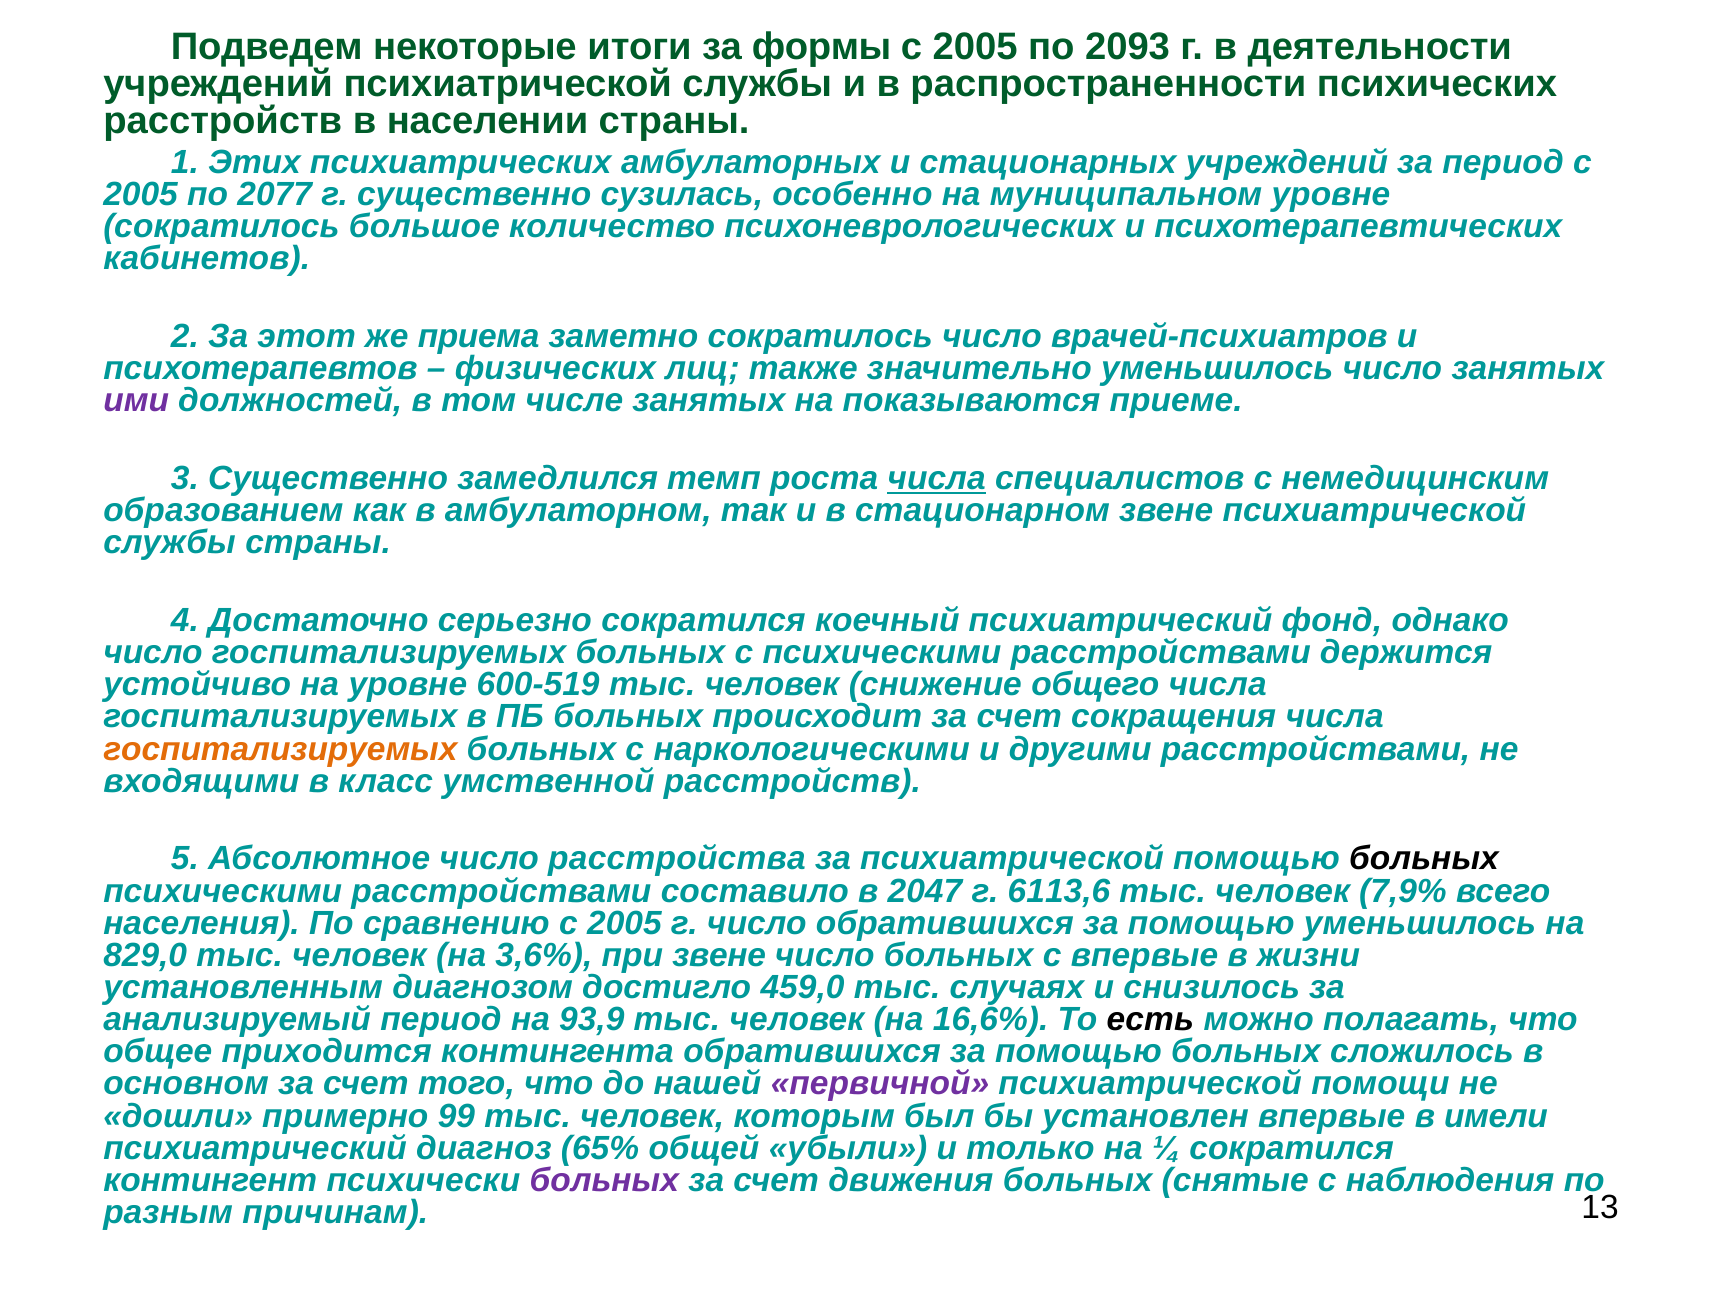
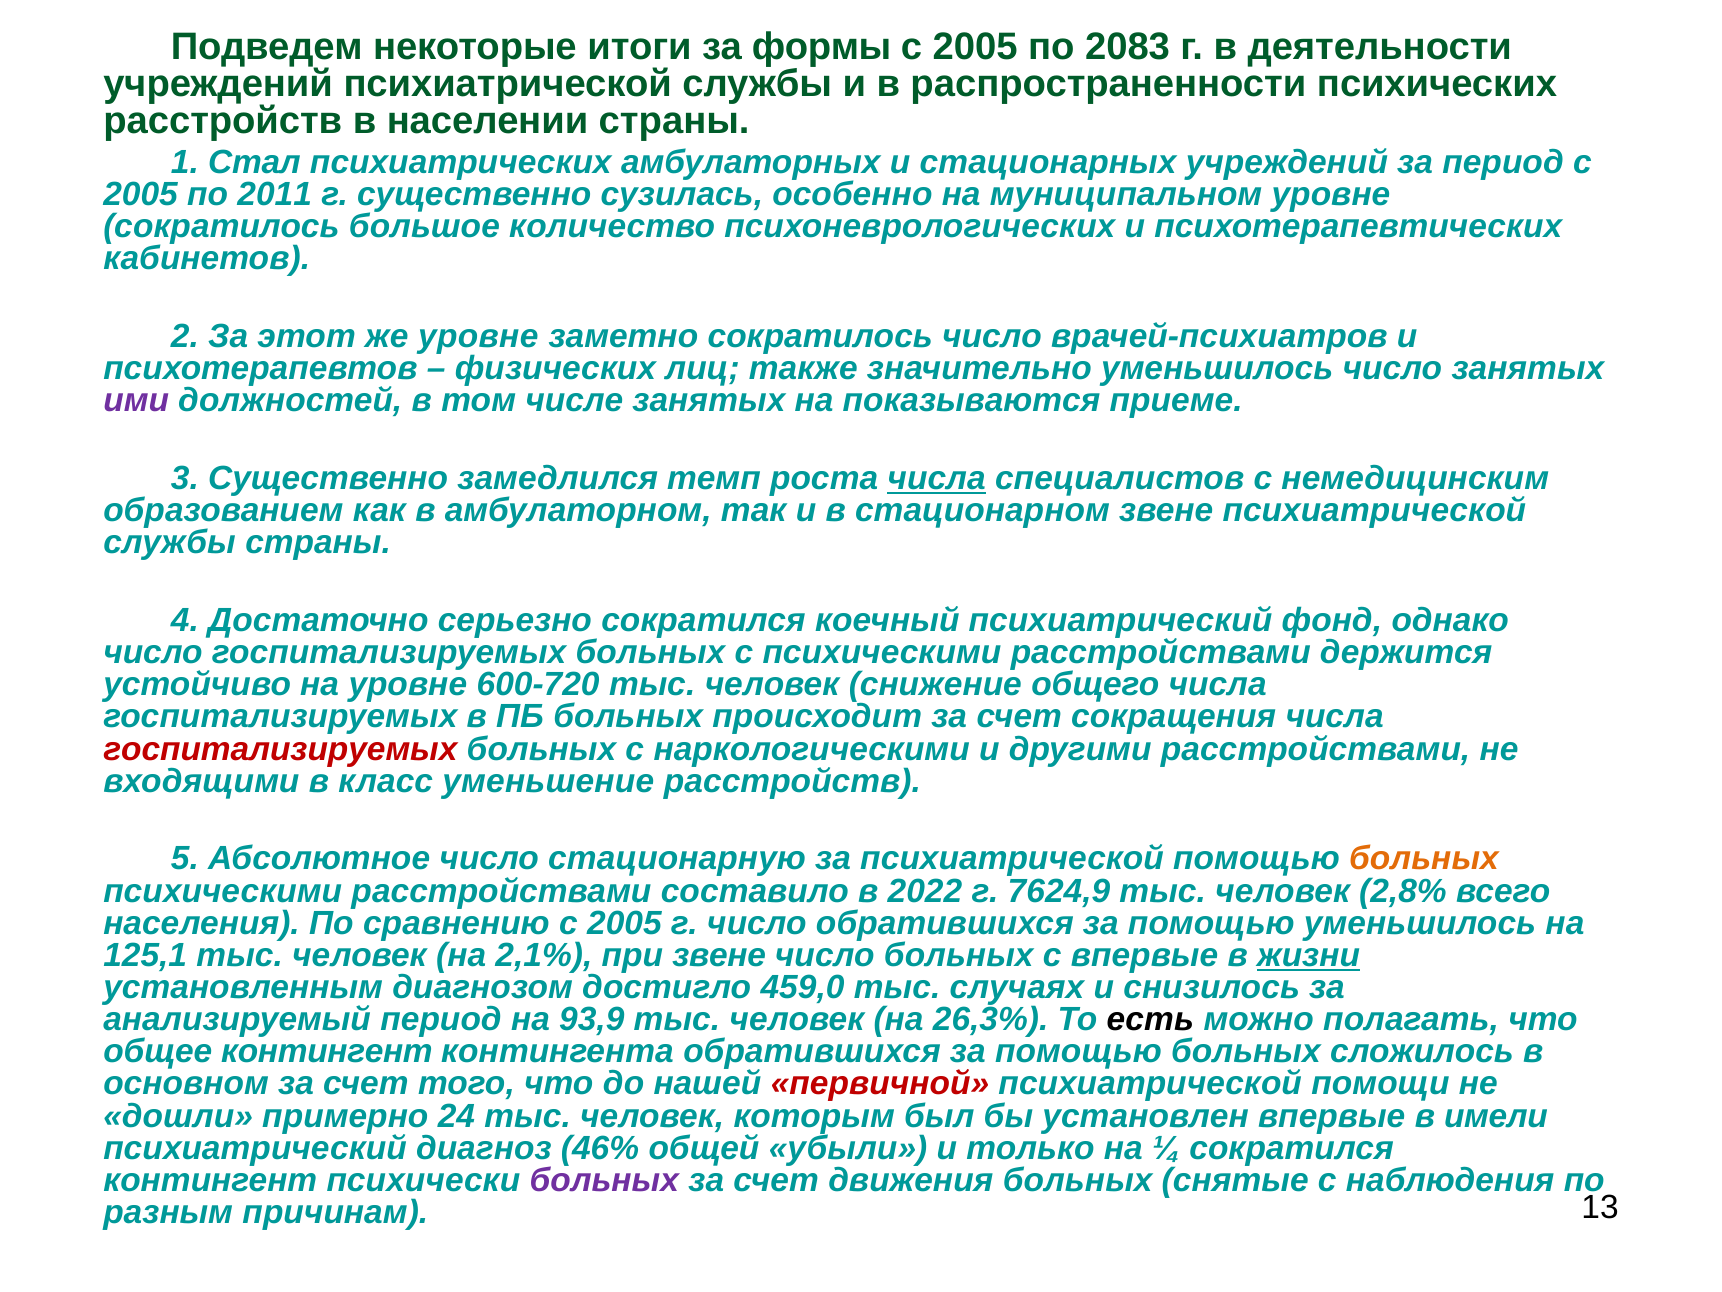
2093: 2093 -> 2083 (1128, 47)
Этих: Этих -> Стал (254, 162)
2077: 2077 -> 2011 (275, 194)
же приема: приема -> уровне (478, 336)
600-519: 600-519 -> 600-720 (538, 684)
госпитализируемых colour: orange -> red (280, 749)
умственной: умственной -> уменьшение (548, 781)
расстройства: расстройства -> стационарную (677, 858)
больных colour: black -> orange (1424, 858)
2047: 2047 -> 2022 (925, 891)
6113,6: 6113,6 -> 7624,9 (1059, 891)
7,9%: 7,9% -> 2,8% (1403, 891)
829,0: 829,0 -> 125,1 (145, 955)
3,6%: 3,6% -> 2,1% (544, 955)
жизни underline: none -> present (1309, 955)
16,6%: 16,6% -> 26,3% (991, 1019)
общее приходится: приходится -> контингент (327, 1051)
первичной colour: purple -> red (880, 1083)
99: 99 -> 24 (456, 1116)
65%: 65% -> 46% (600, 1148)
